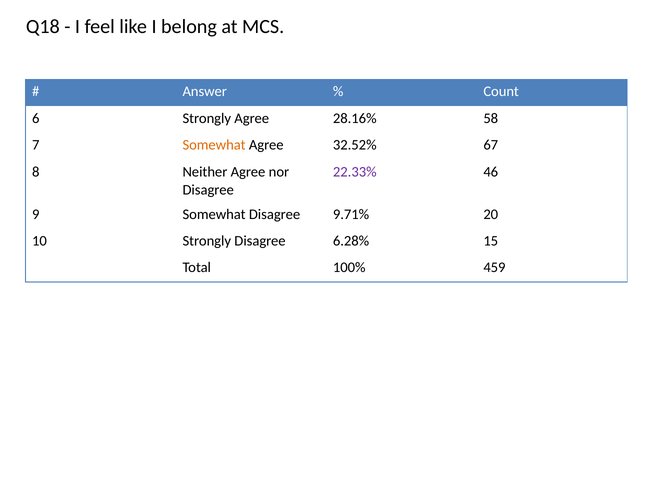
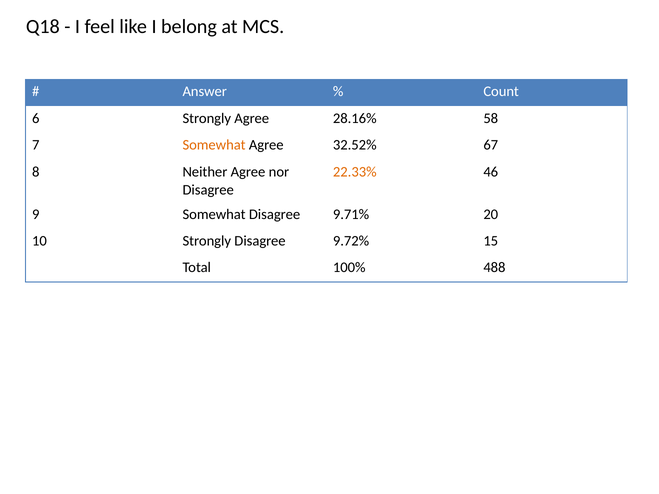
22.33% colour: purple -> orange (355, 172)
6.28%: 6.28% -> 9.72% (351, 241)
459: 459 -> 488 (494, 268)
